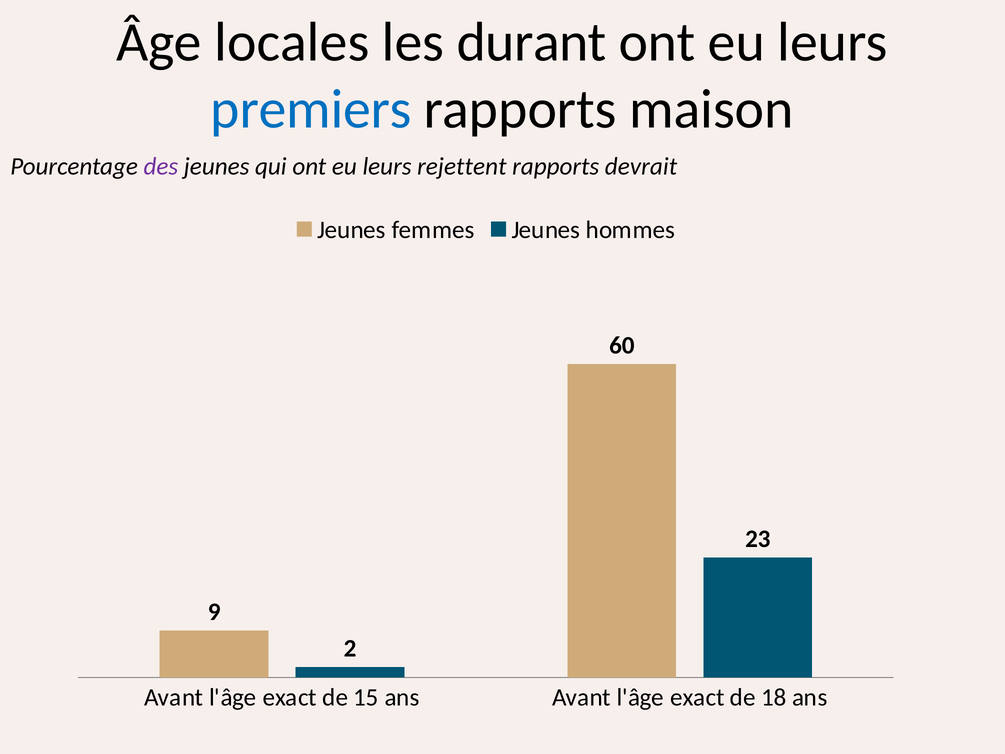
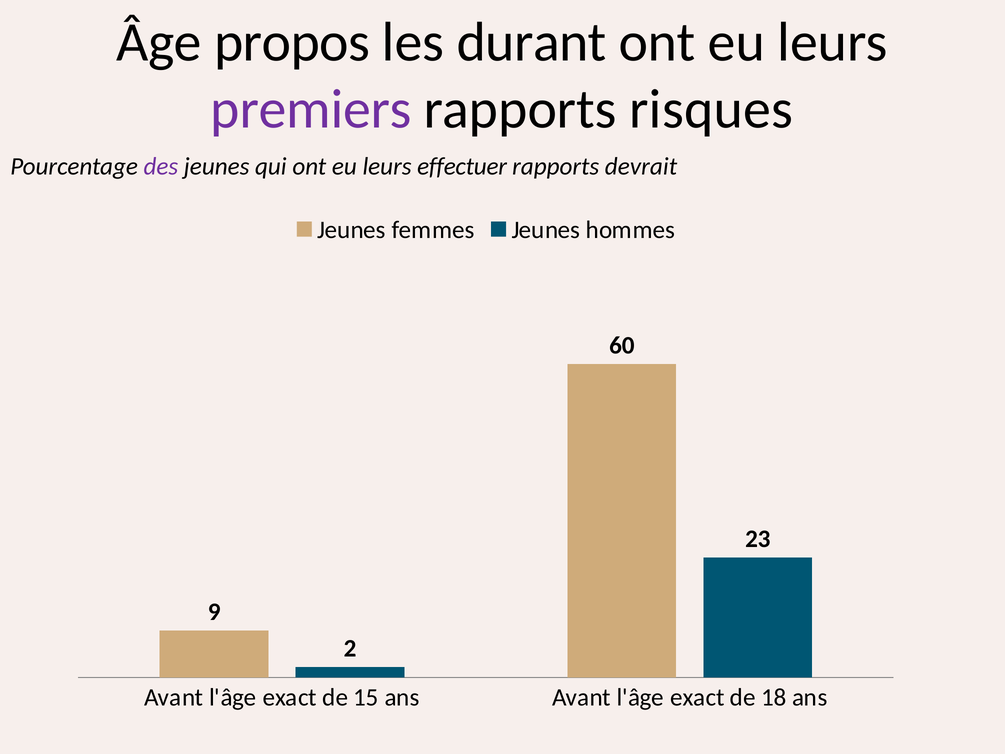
locales: locales -> propos (292, 42)
premiers colour: blue -> purple (311, 109)
maison: maison -> risques (711, 109)
rejettent: rejettent -> effectuer (462, 166)
